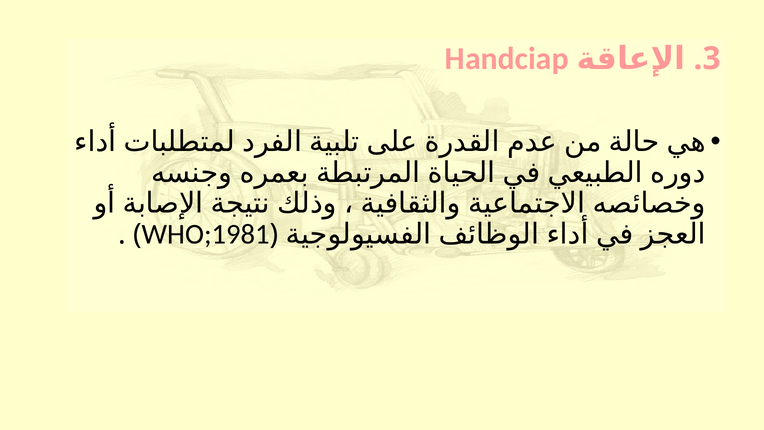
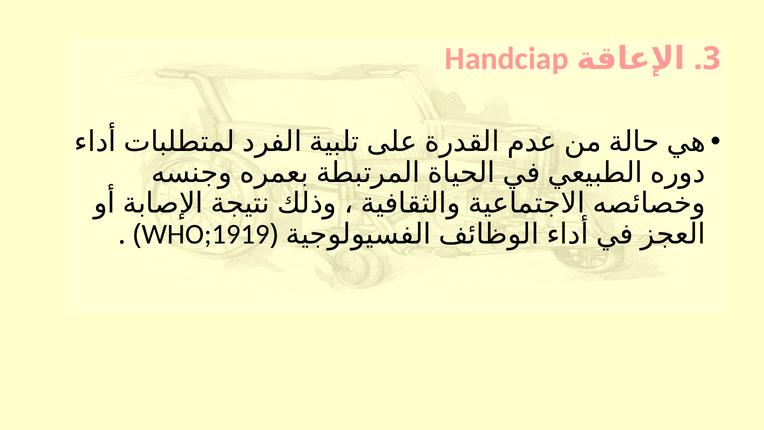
WHO;1981: WHO;1981 -> WHO;1919 (206, 234)
